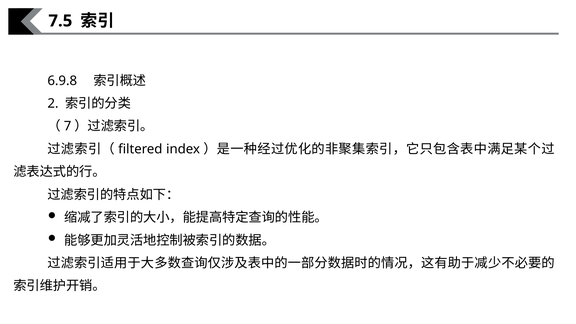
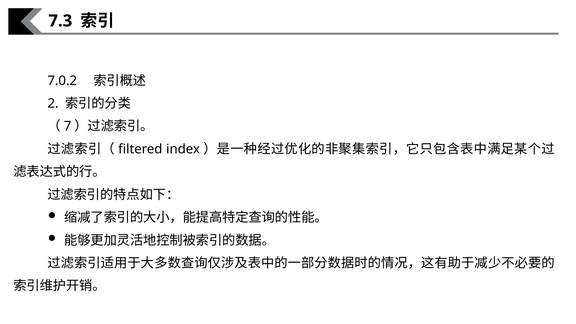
7.5: 7.5 -> 7.3 (60, 21)
6.9.8: 6.9.8 -> 7.0.2 (62, 81)
